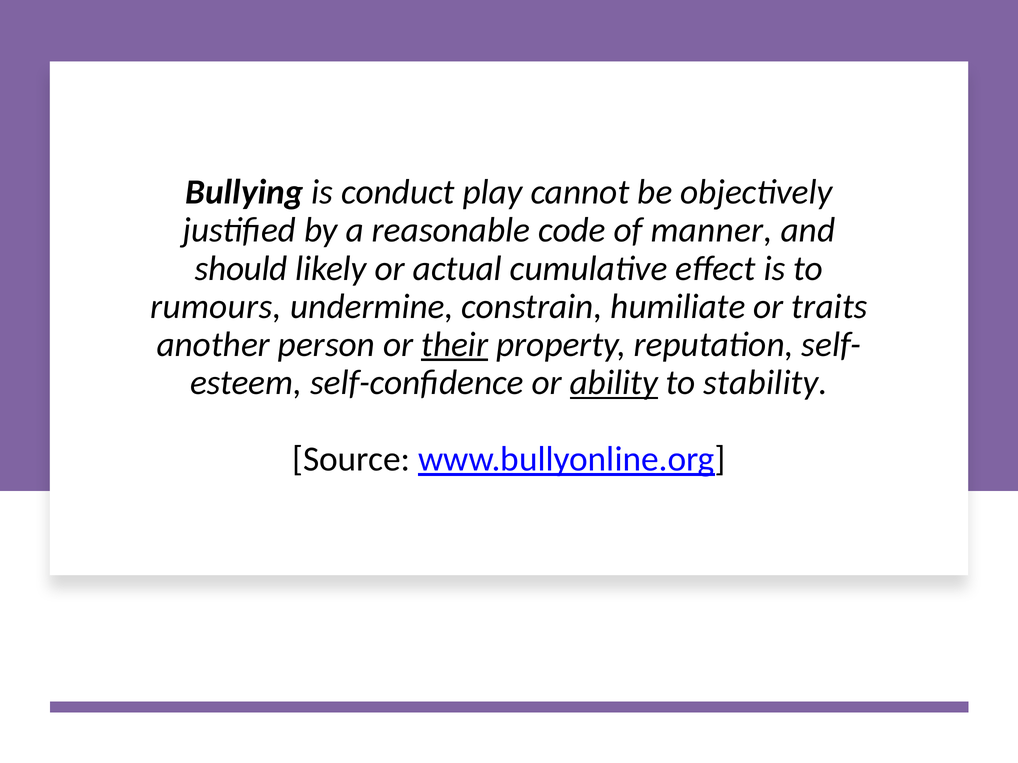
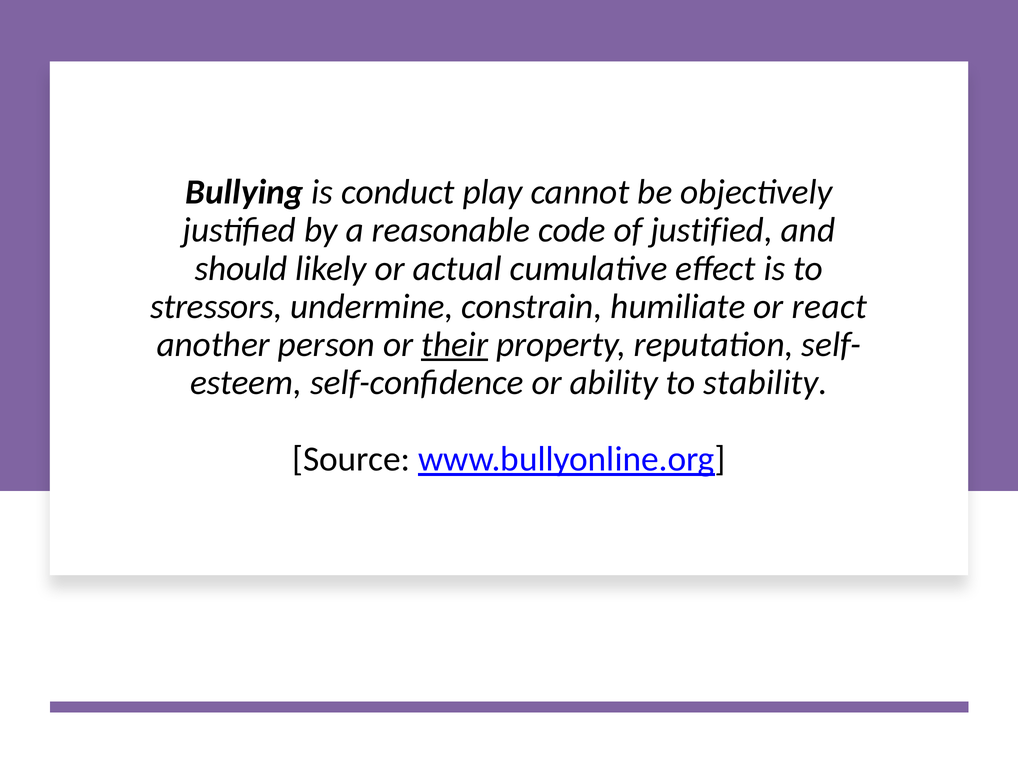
of manner: manner -> justified (712, 230)
rumours: rumours -> stressors (216, 307)
traits: traits -> react (829, 307)
ability underline: present -> none (614, 383)
